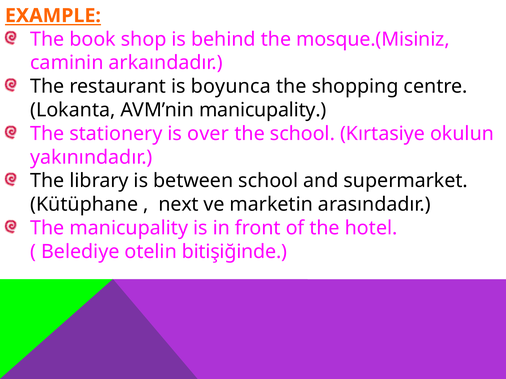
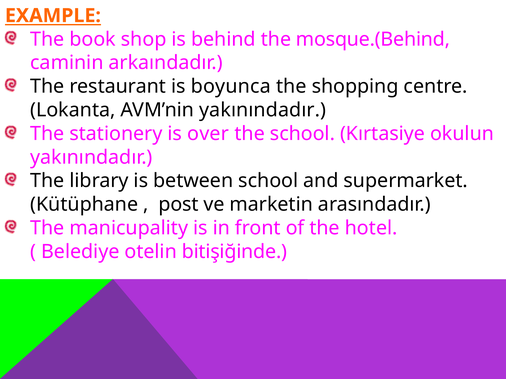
mosque.(Misiniz: mosque.(Misiniz -> mosque.(Behind (373, 39)
AVM’nin manicupality: manicupality -> yakınındadır (263, 110)
next: next -> post (179, 205)
